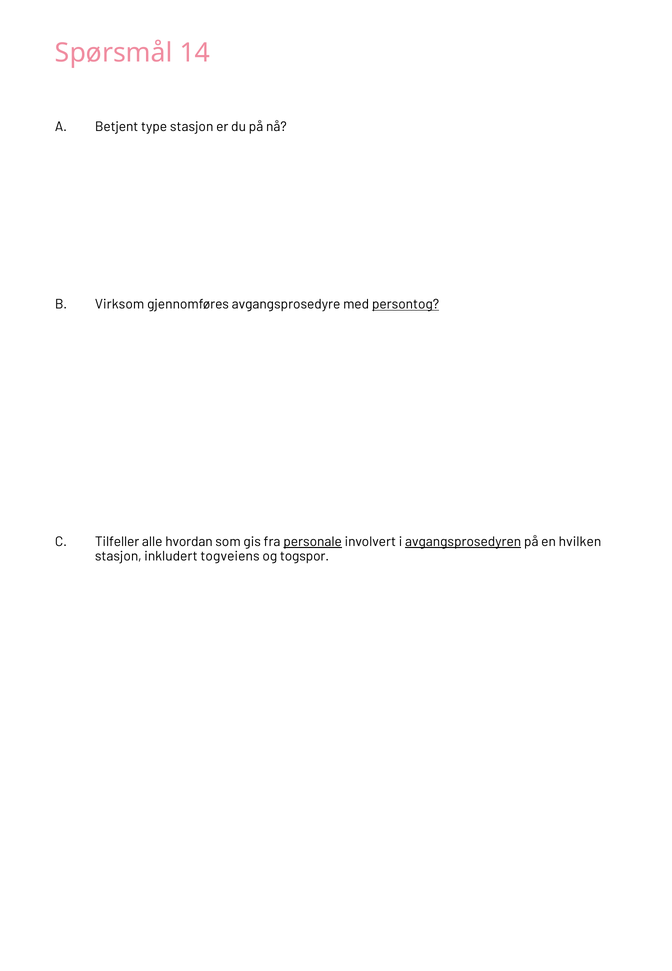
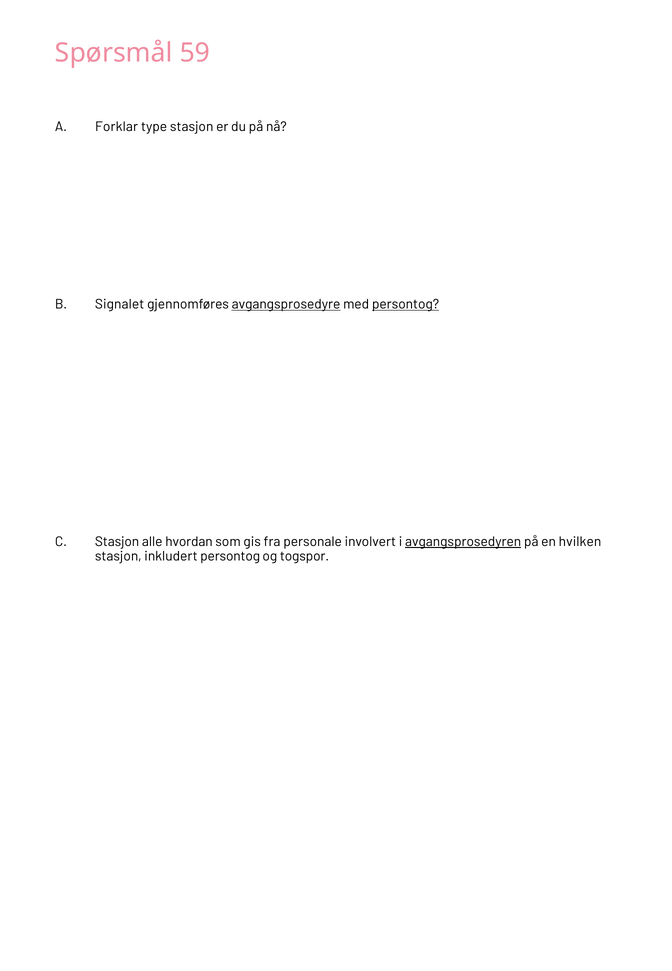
14: 14 -> 59 (195, 53)
Betjent: Betjent -> Forklar (117, 126)
Virksom: Virksom -> Signalet (120, 304)
avgangsprosedyre underline: none -> present (286, 304)
Tilfeller: Tilfeller -> Stasjon (117, 541)
personale underline: present -> none (313, 541)
inkludert togveiens: togveiens -> persontog (230, 556)
